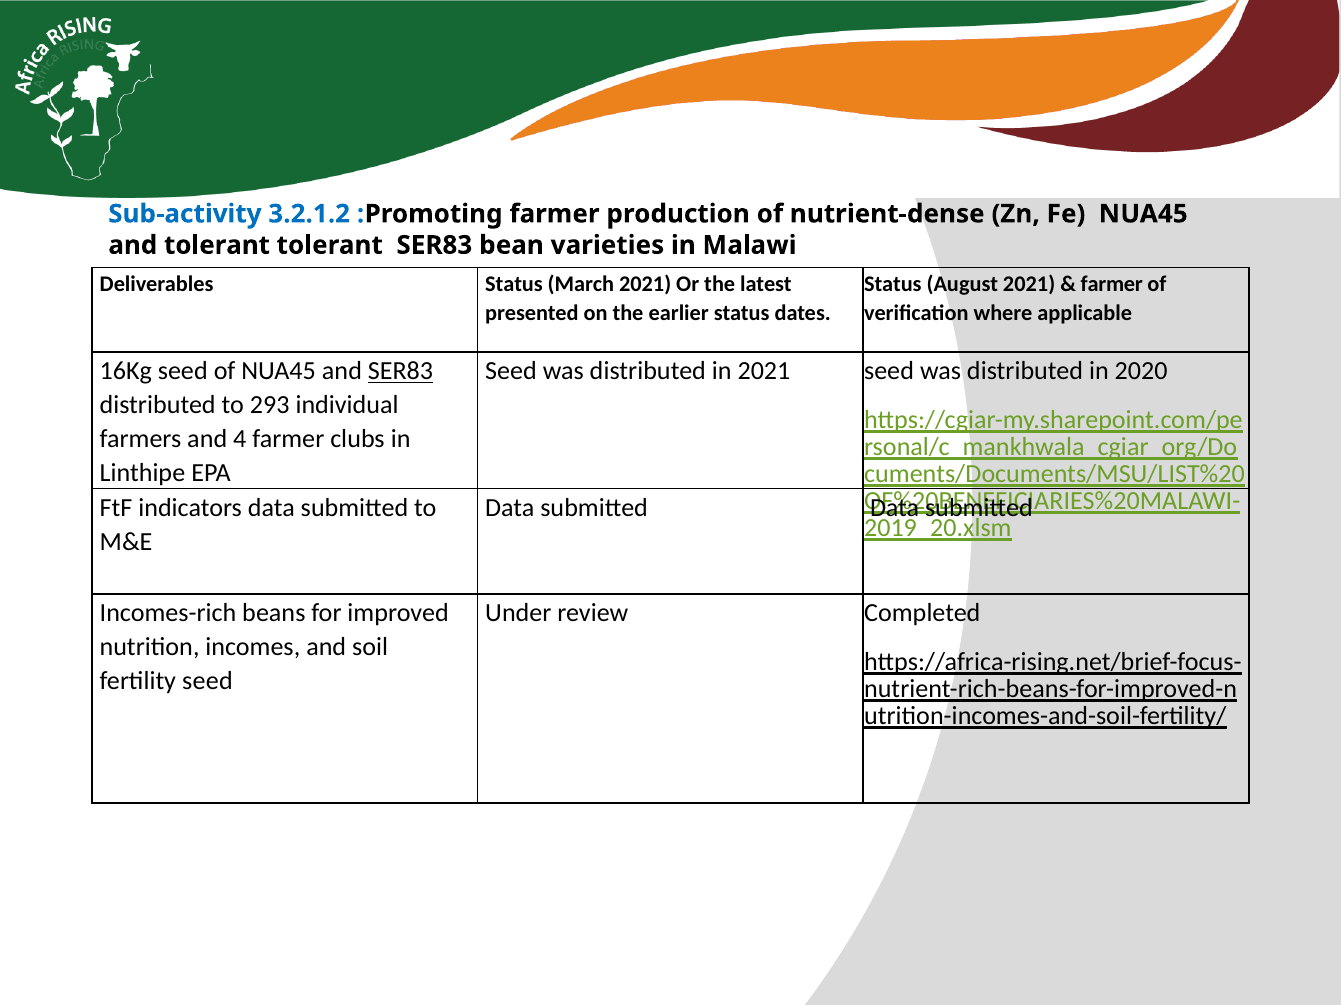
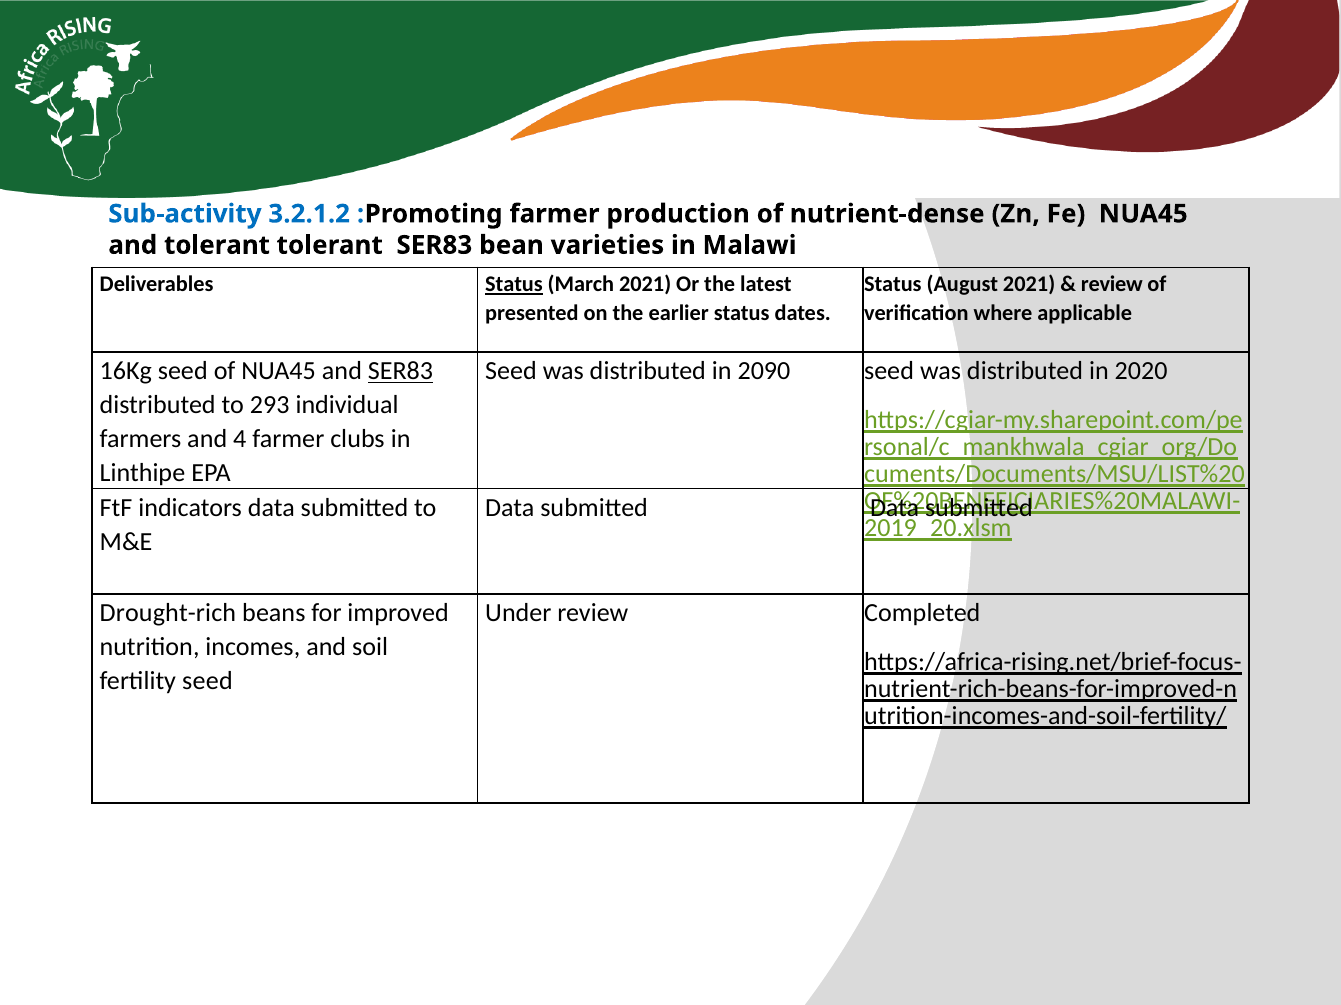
Status underline: none -> present (514, 284)
farmer: farmer -> review (1112, 284)
in 2021: 2021 -> 2090 (764, 371)
Incomes-rich: Incomes-rich -> Drought-rich (168, 614)
